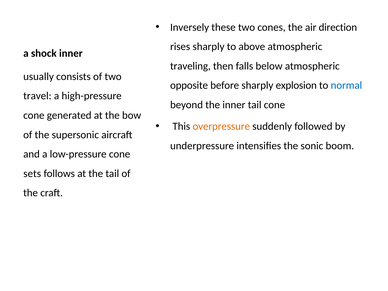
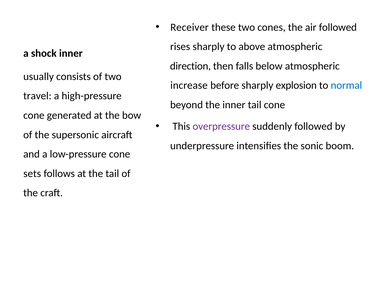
Inversely: Inversely -> Receiver (190, 27)
air direction: direction -> followed (338, 27)
traveling: traveling -> direction (190, 66)
opposite: opposite -> increase (189, 85)
overpressure colour: orange -> purple (221, 126)
